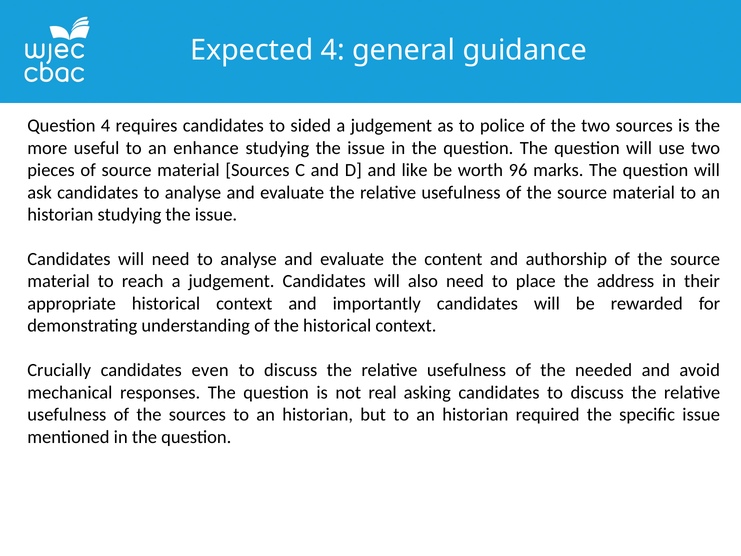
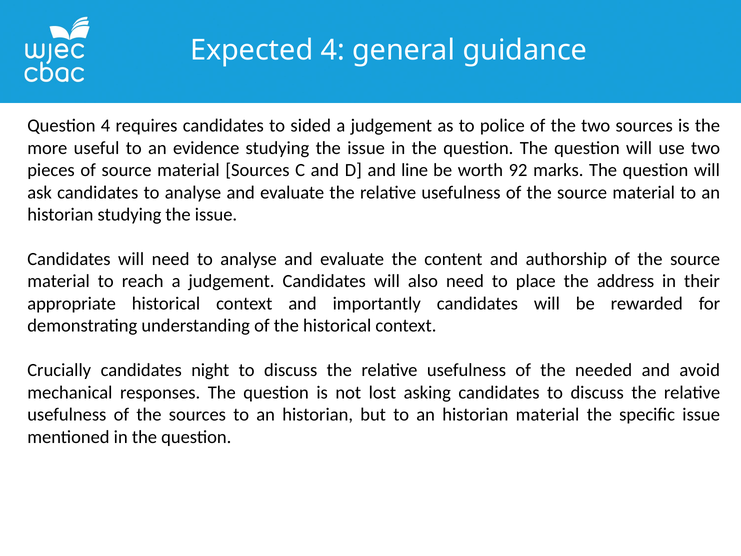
enhance: enhance -> evidence (206, 148)
like: like -> line (415, 170)
96: 96 -> 92 (518, 170)
even: even -> night (210, 370)
real: real -> lost (382, 392)
historian required: required -> material (547, 415)
